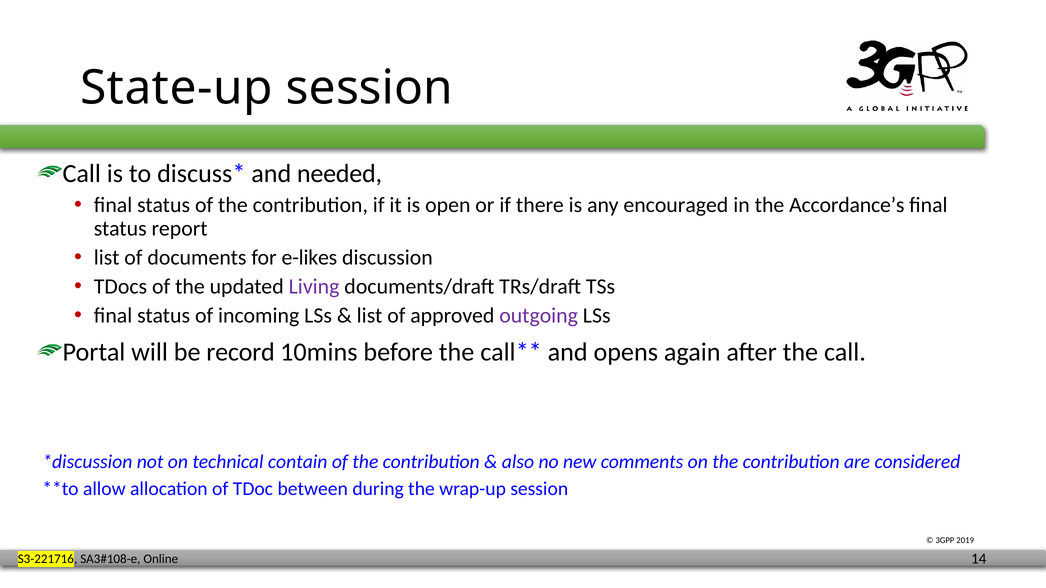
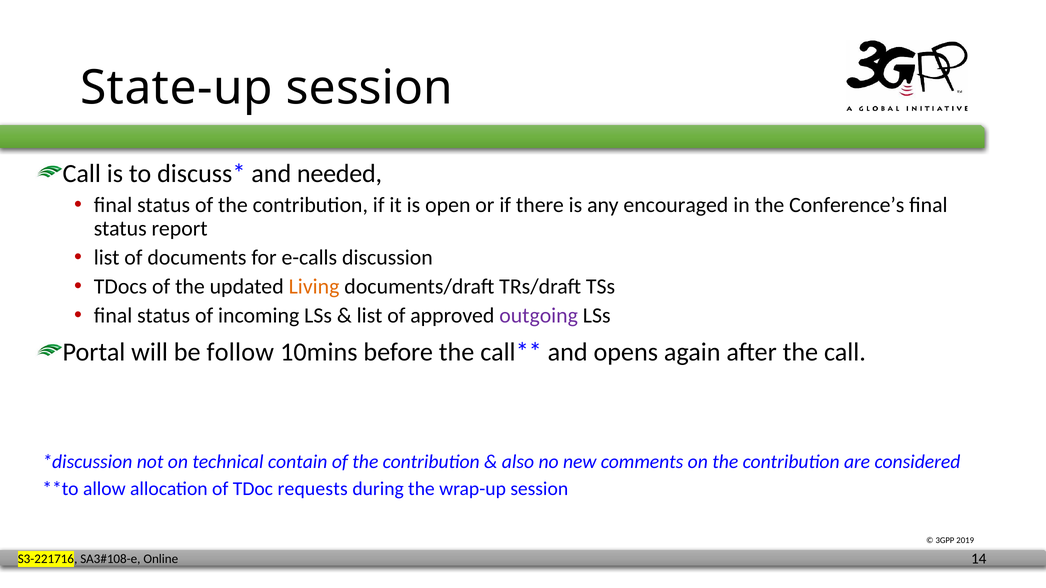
Accordance’s: Accordance’s -> Conference’s (847, 205)
e-likes: e-likes -> e-calls (309, 258)
Living colour: purple -> orange (314, 287)
record: record -> follow (240, 352)
between: between -> requests (313, 489)
